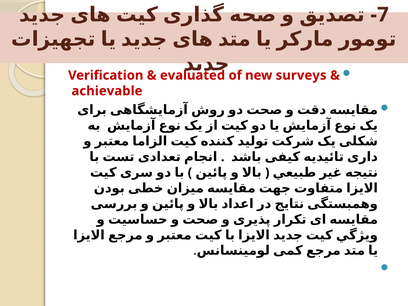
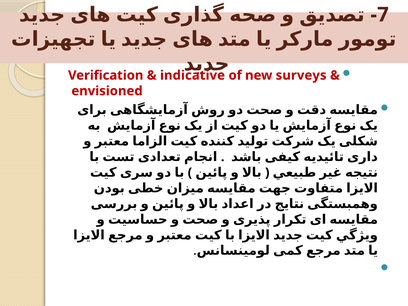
evaluated: evaluated -> indicative (192, 75)
achievable: achievable -> envisioned (107, 91)
